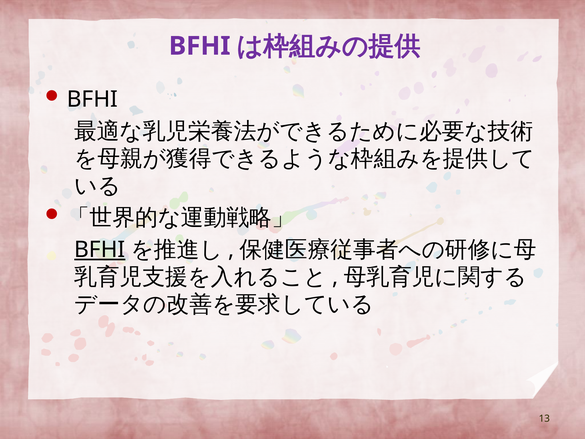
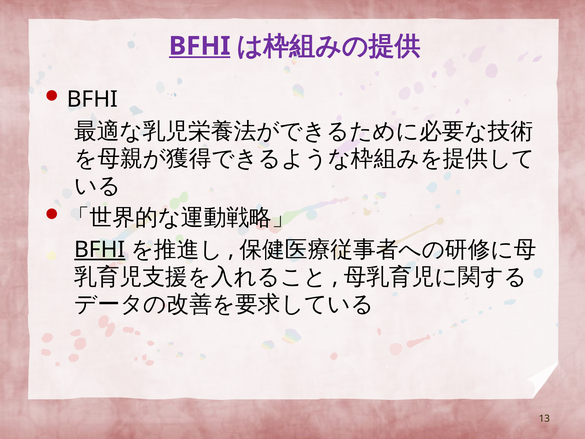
BFHI underline: none -> present (200, 46)
